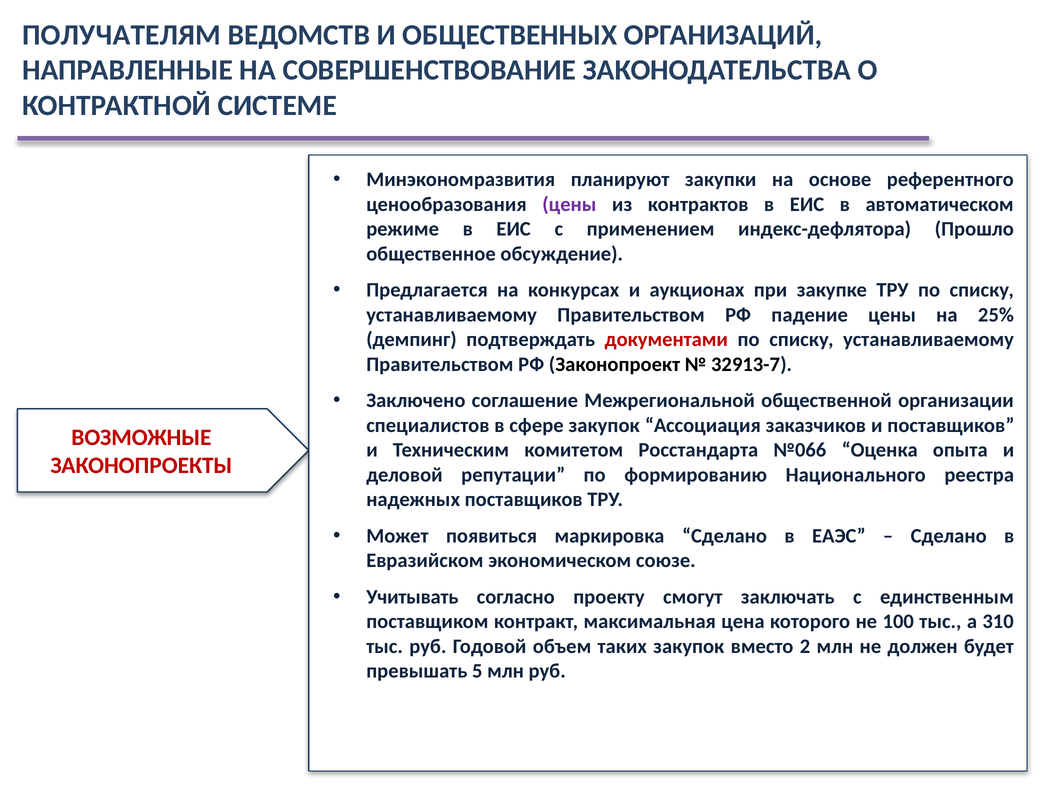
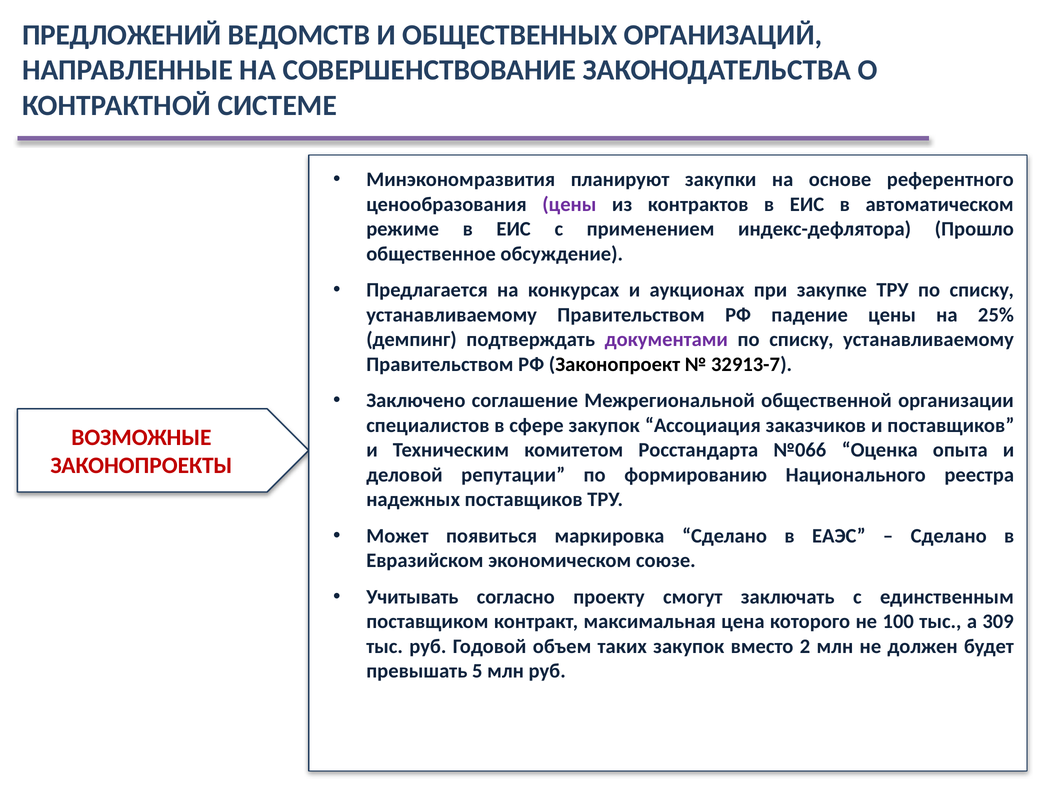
ПОЛУЧАТЕЛЯМ: ПОЛУЧАТЕЛЯМ -> ПРЕДЛОЖЕНИЙ (122, 35)
документами colour: red -> purple (666, 339)
310: 310 -> 309 (998, 621)
